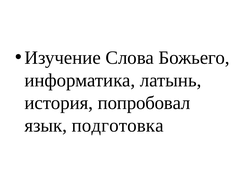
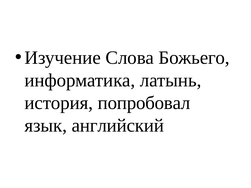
подготовка: подготовка -> английский (118, 126)
